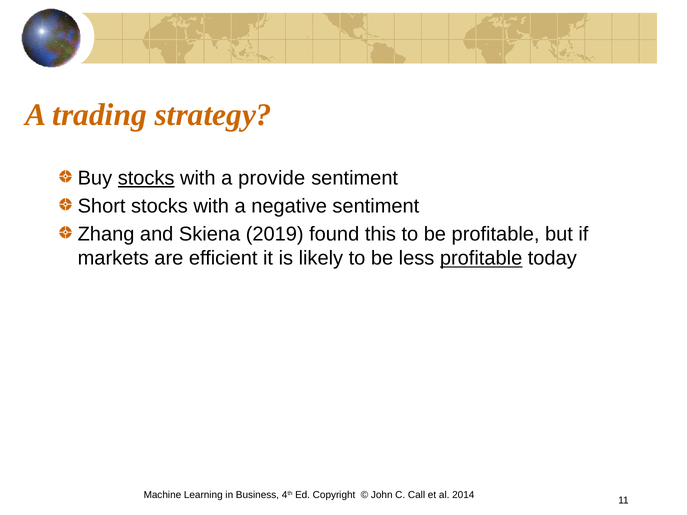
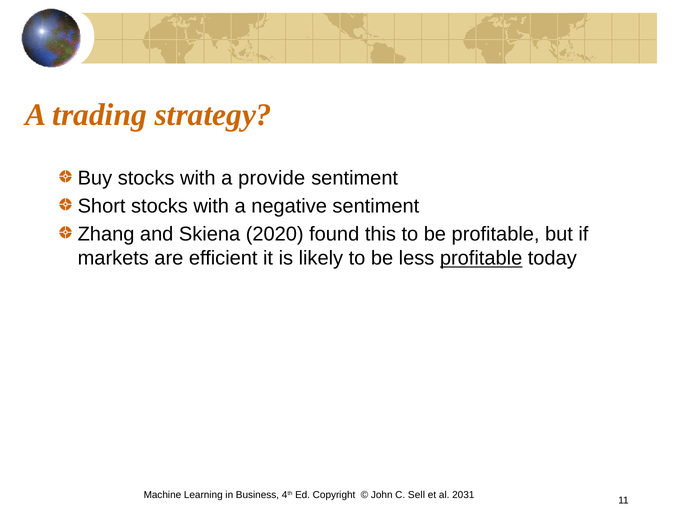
stocks underline: present -> none (146, 178)
2019: 2019 -> 2020 (275, 234)
Call: Call -> Sell (416, 495)
2014: 2014 -> 2031 (463, 495)
